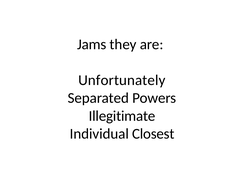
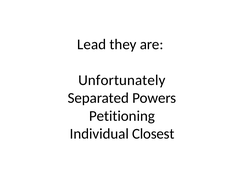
Jams: Jams -> Lead (92, 44)
Illegitimate: Illegitimate -> Petitioning (122, 116)
